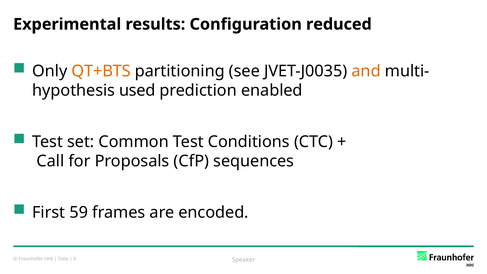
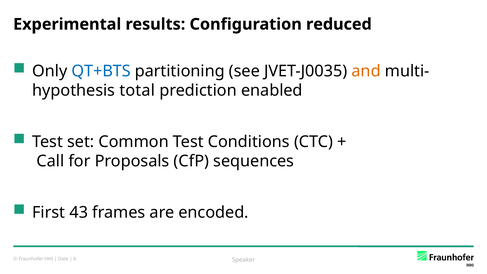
QT+BTS colour: orange -> blue (101, 71)
used: used -> total (137, 91)
59: 59 -> 43 (79, 212)
